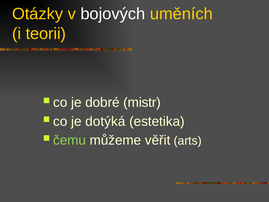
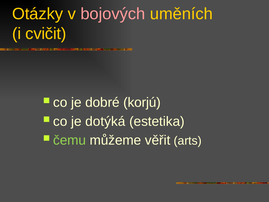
bojových colour: white -> pink (113, 14)
teorii: teorii -> cvičit (46, 34)
mistr: mistr -> korjú (142, 102)
